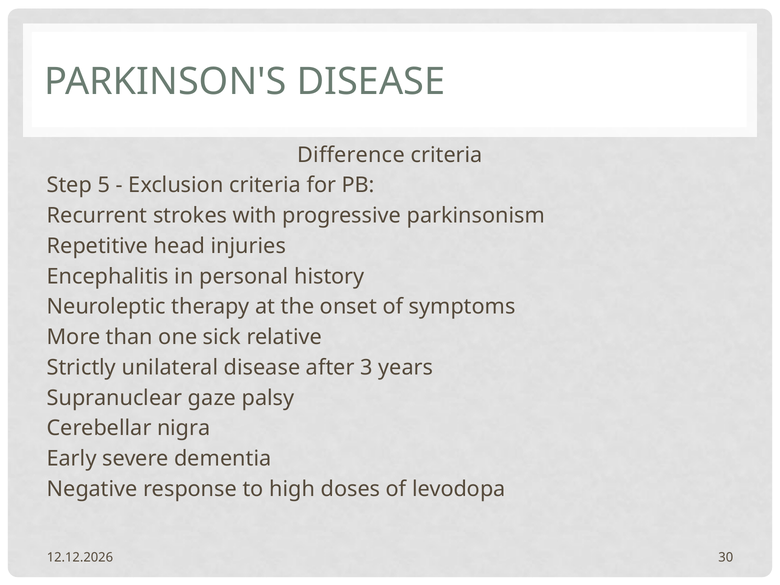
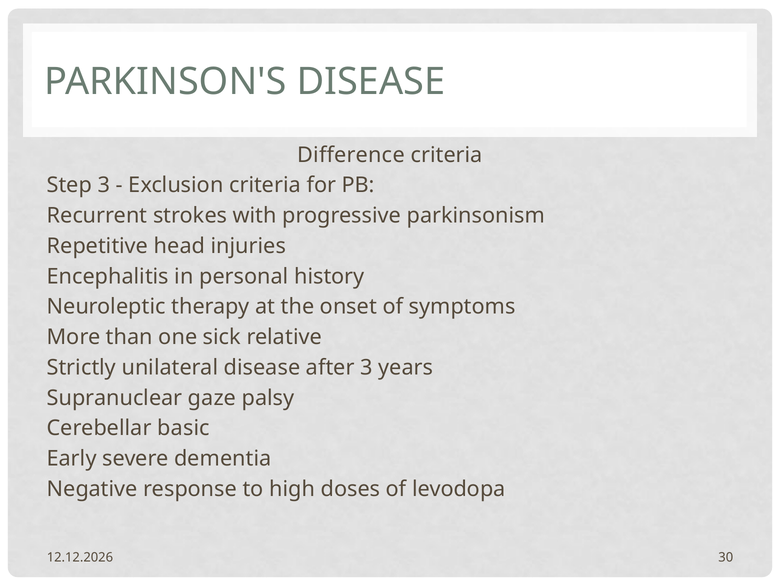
Step 5: 5 -> 3 (104, 185)
nigra: nigra -> basic (184, 428)
